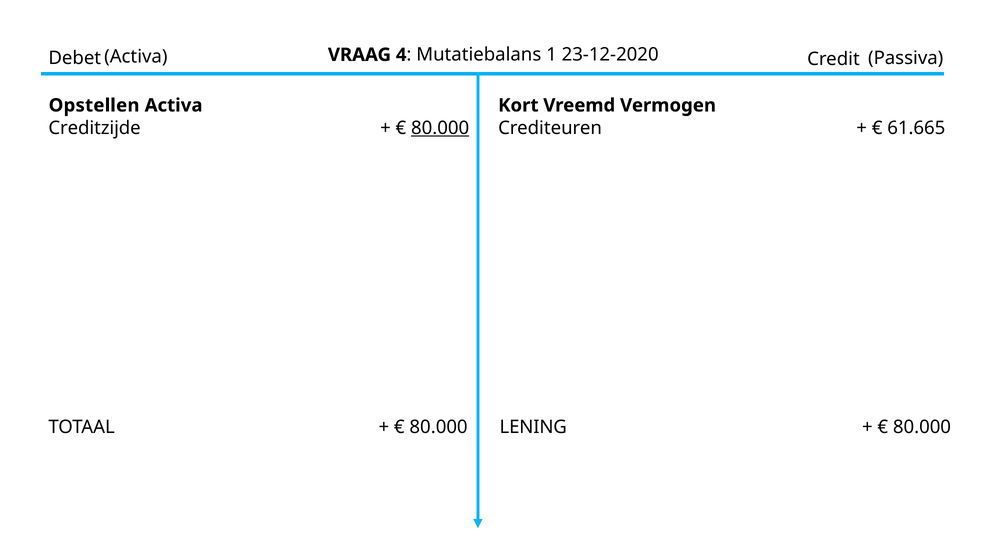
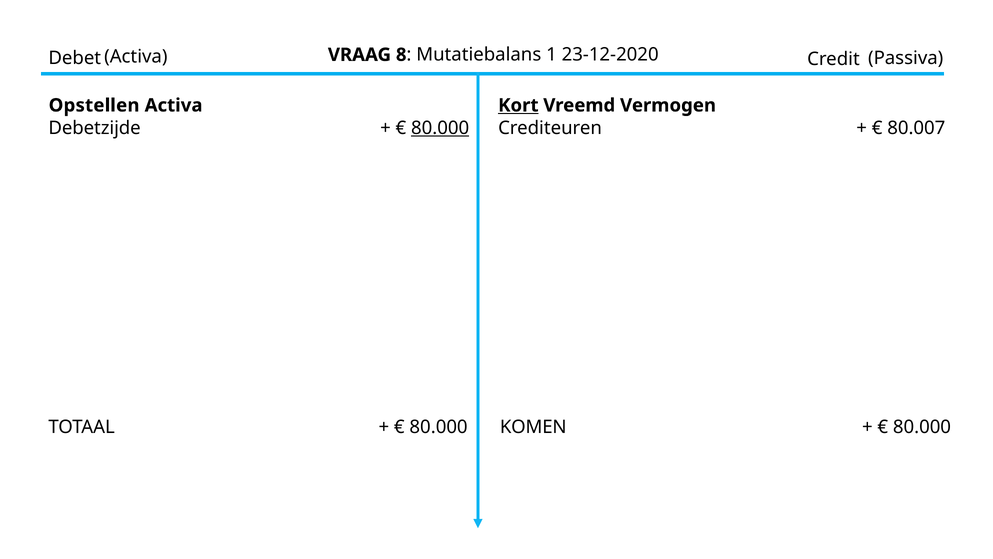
4: 4 -> 8 (401, 55)
Kort underline: none -> present (518, 105)
Creditzijde: Creditzijde -> Debetzijde (95, 128)
61.665: 61.665 -> 80.007 (916, 128)
LENING: LENING -> KOMEN (533, 427)
